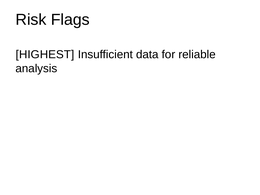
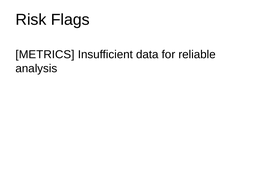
HIGHEST: HIGHEST -> METRICS (45, 55)
